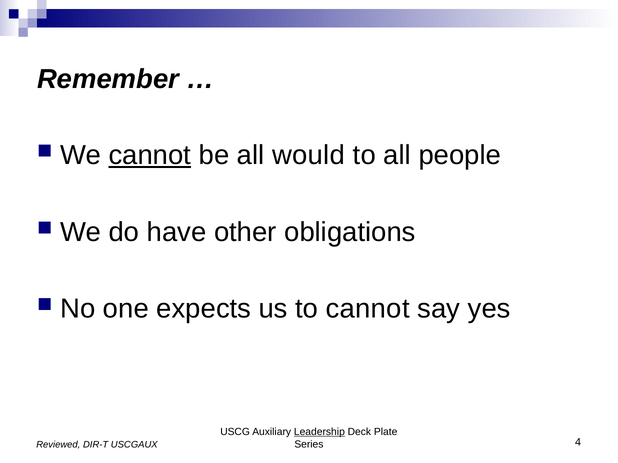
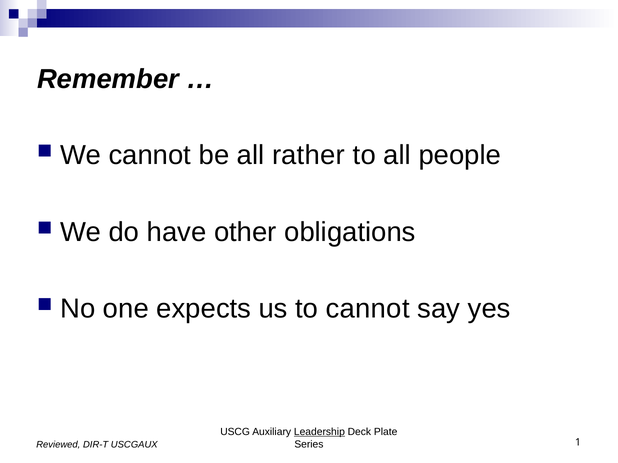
cannot underline: present -> none (150, 155)
would: would -> rather (309, 155)
4: 4 -> 1 (578, 443)
